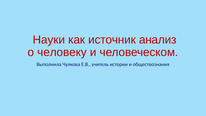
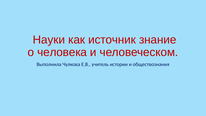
анализ: анализ -> знание (158, 40)
человеку: человеку -> человека (62, 52)
